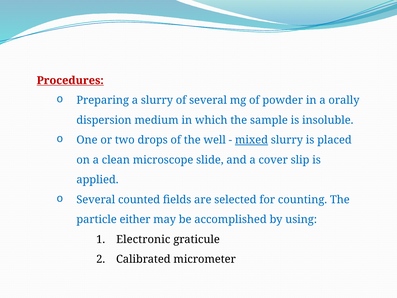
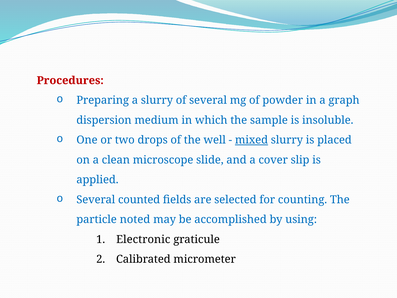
Procedures underline: present -> none (70, 80)
orally: orally -> graph (344, 100)
either: either -> noted (135, 219)
